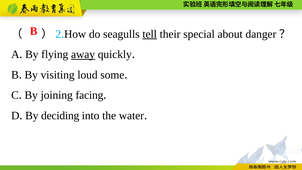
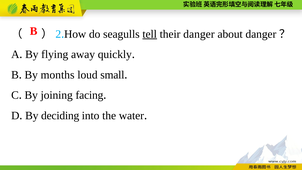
their special: special -> danger (199, 34)
away underline: present -> none (83, 54)
visiting: visiting -> months (58, 75)
some: some -> small (112, 75)
